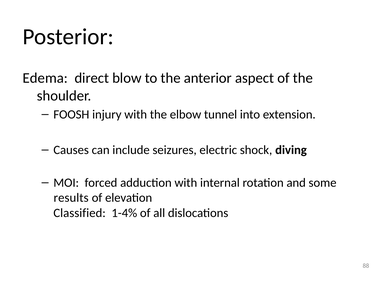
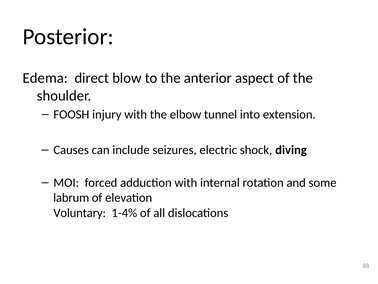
results: results -> labrum (71, 197)
Classified: Classified -> Voluntary (80, 213)
